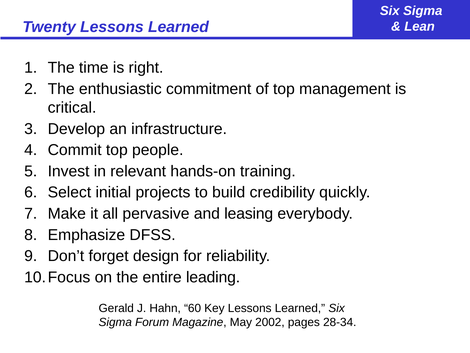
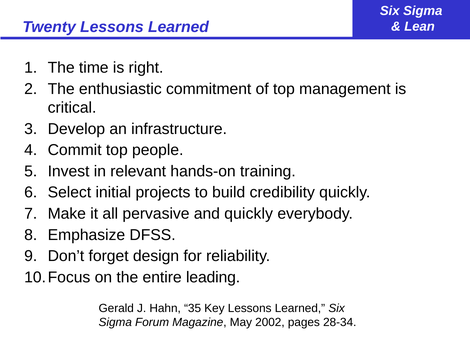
and leasing: leasing -> quickly (249, 213)
60: 60 -> 35 (193, 308)
